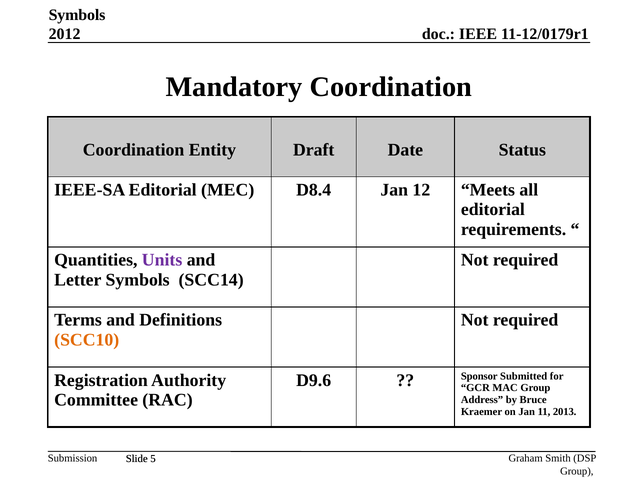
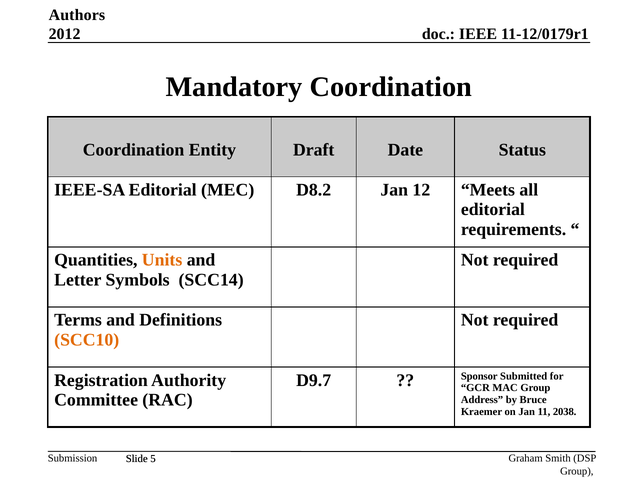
Symbols: Symbols -> Authors (77, 15)
D8.4: D8.4 -> D8.2 (314, 190)
Units colour: purple -> orange (162, 260)
D9.6: D9.6 -> D9.7 (314, 381)
2013: 2013 -> 2038 (565, 412)
